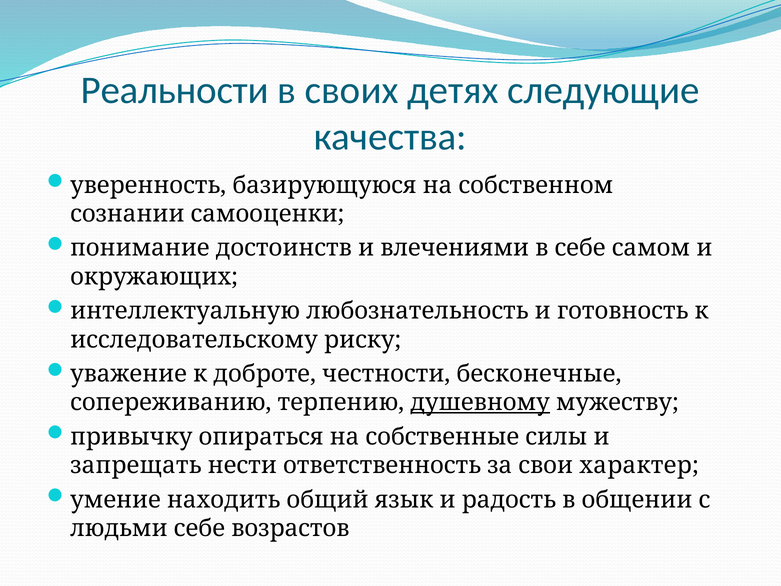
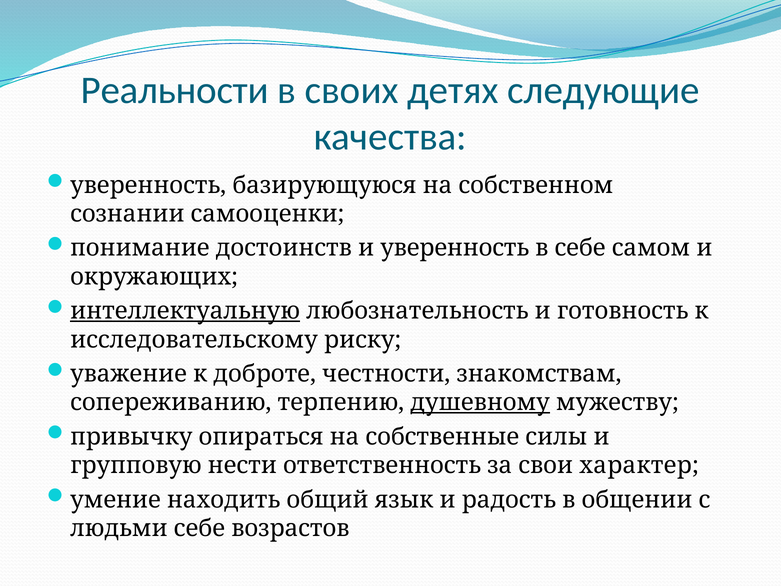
и влечениями: влечениями -> уверенность (455, 248)
интеллектуальную underline: none -> present (185, 311)
бесконечные: бесконечные -> знакомствам (539, 374)
запрещать: запрещать -> групповую (136, 465)
